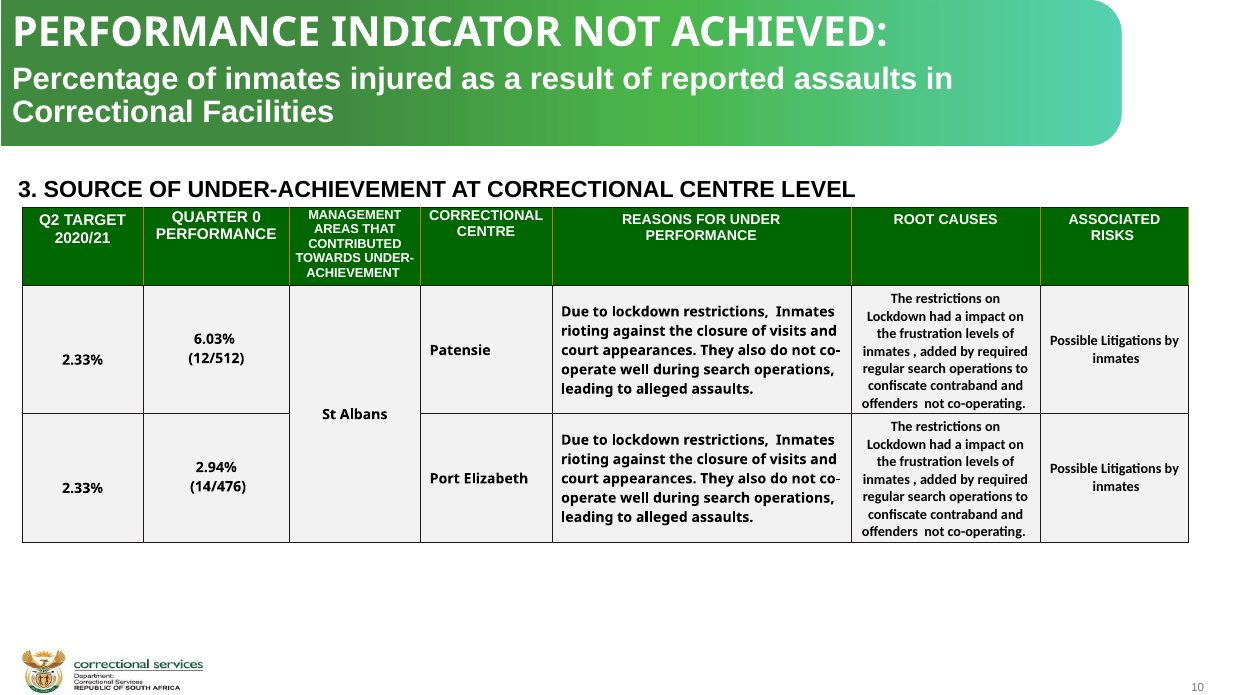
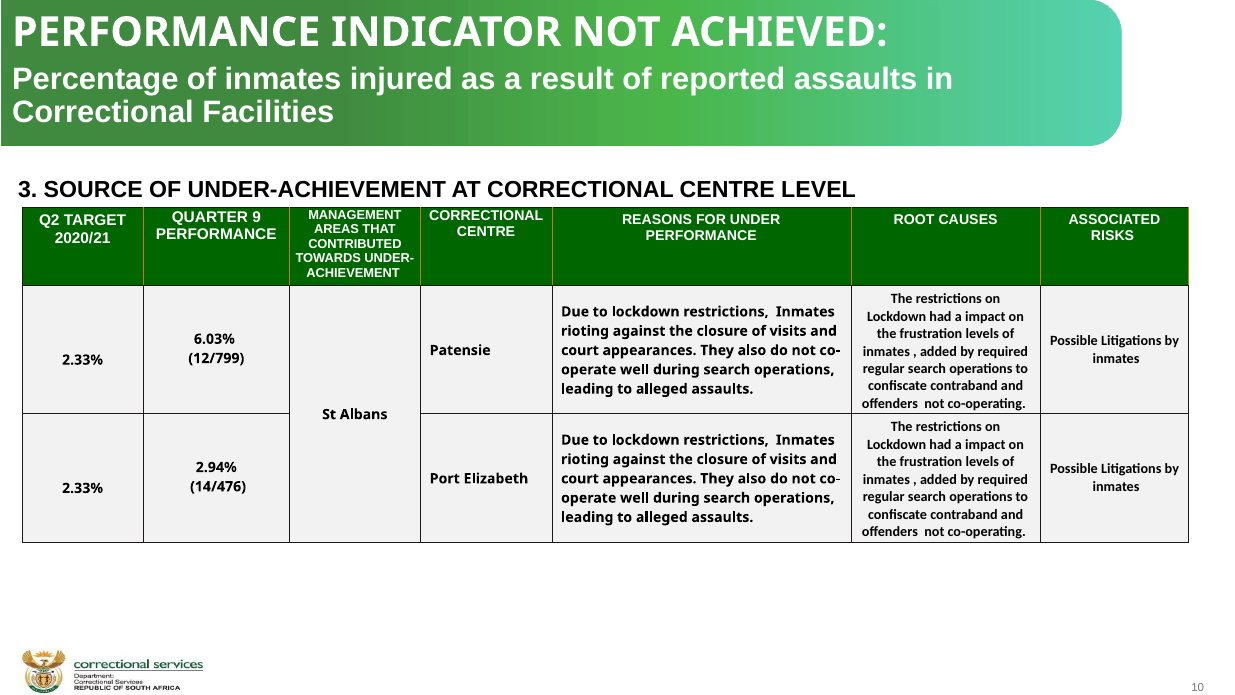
0: 0 -> 9 (257, 217)
12/512: 12/512 -> 12/799 (216, 358)
